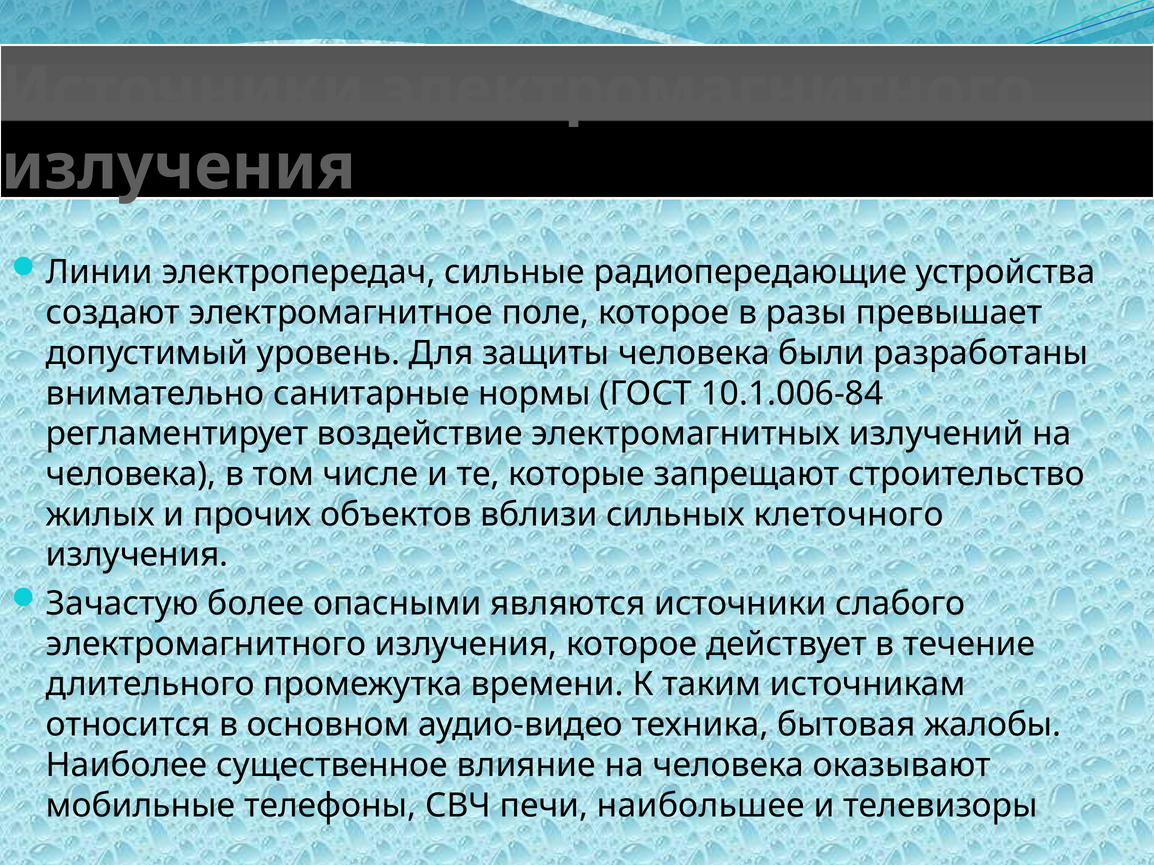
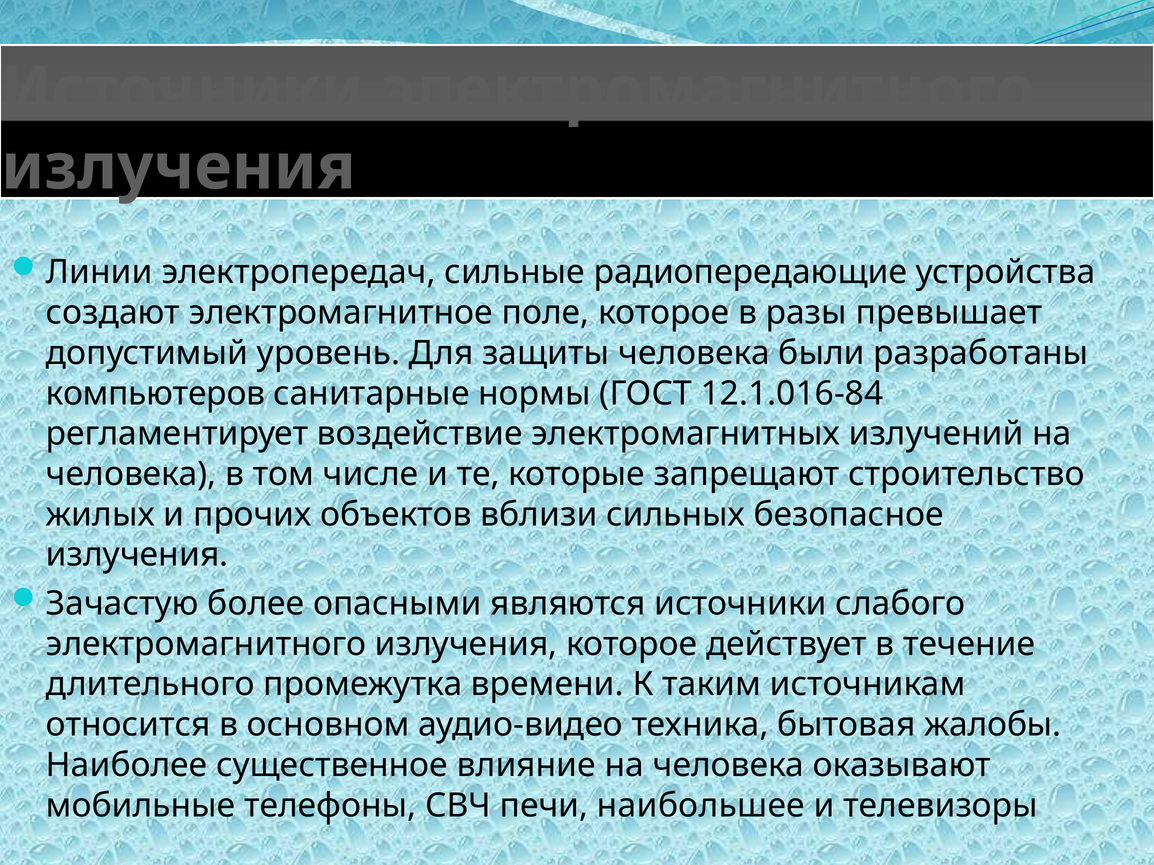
внимательно: внимательно -> компьютеров (155, 394)
10.1.006-84: 10.1.006-84 -> 12.1.016-84 (792, 394)
клеточного: клеточного -> безопасное (849, 515)
